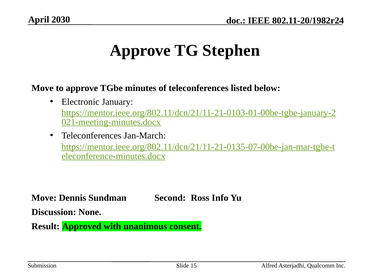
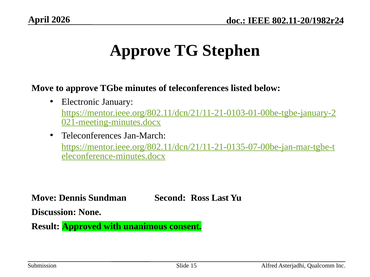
2030: 2030 -> 2026 (61, 20)
Info: Info -> Last (220, 198)
